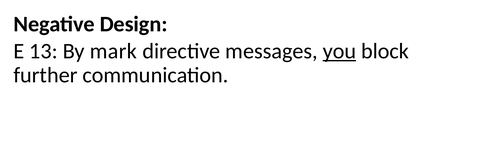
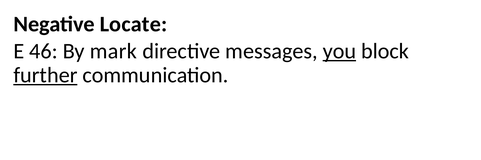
Design: Design -> Locate (133, 24)
13: 13 -> 46 (43, 51)
further underline: none -> present (45, 75)
